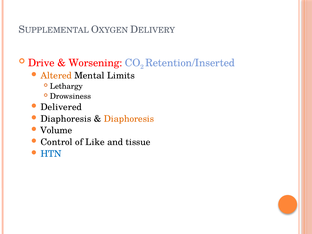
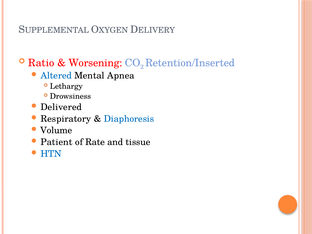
Drive: Drive -> Ratio (41, 63)
Altered colour: orange -> blue (56, 76)
Limits: Limits -> Apnea (121, 76)
Diaphoresis: Diaphoresis -> Respiratory (66, 119)
Diaphoresis colour: orange -> blue (129, 119)
Control: Control -> Patient (57, 142)
Like: Like -> Rate (95, 142)
